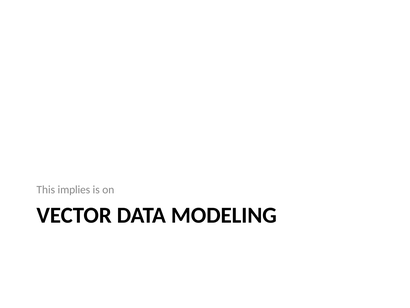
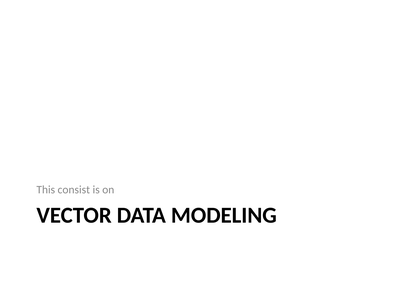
implies: implies -> consist (74, 189)
